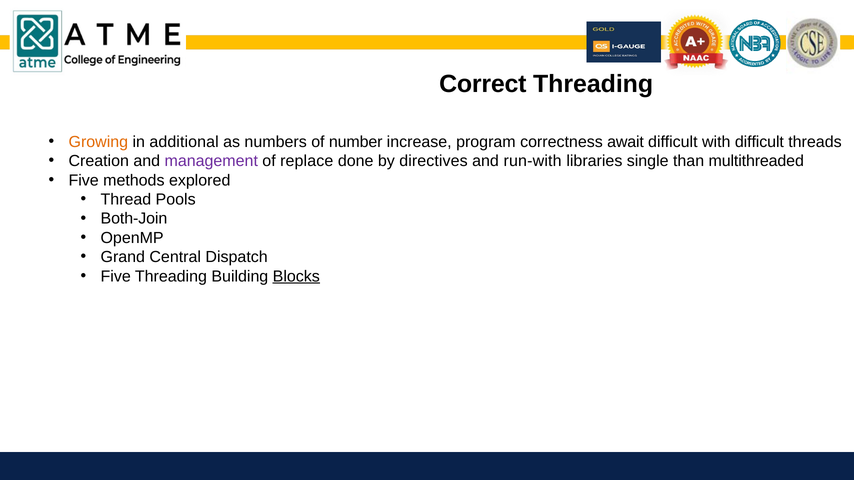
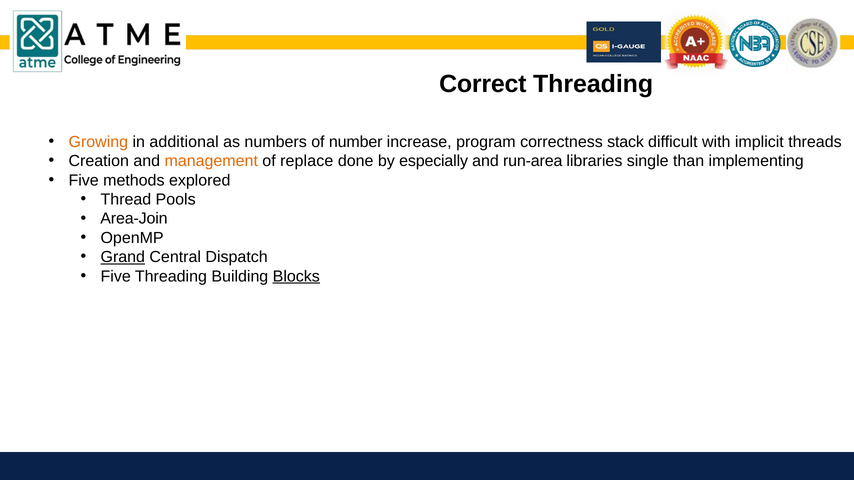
await: await -> stack (626, 142)
with difficult: difficult -> implicit (759, 142)
management colour: purple -> orange (211, 161)
directives: directives -> especially (434, 161)
run-with: run-with -> run-area (533, 161)
multithreaded: multithreaded -> implementing (756, 161)
Both-Join: Both-Join -> Area-Join (134, 219)
Grand underline: none -> present (123, 257)
